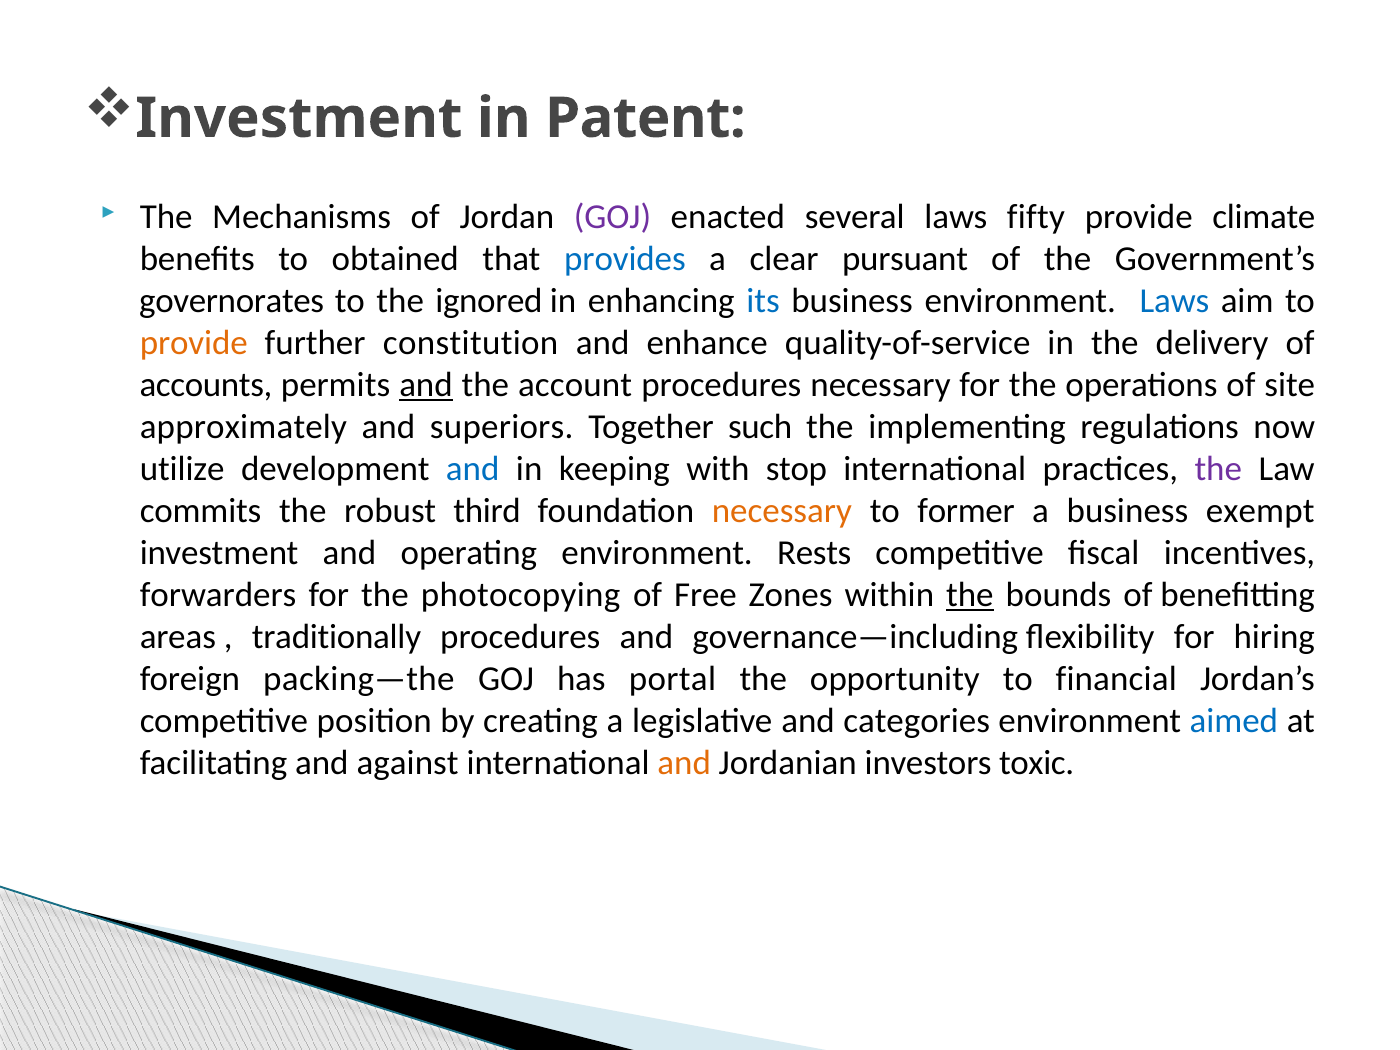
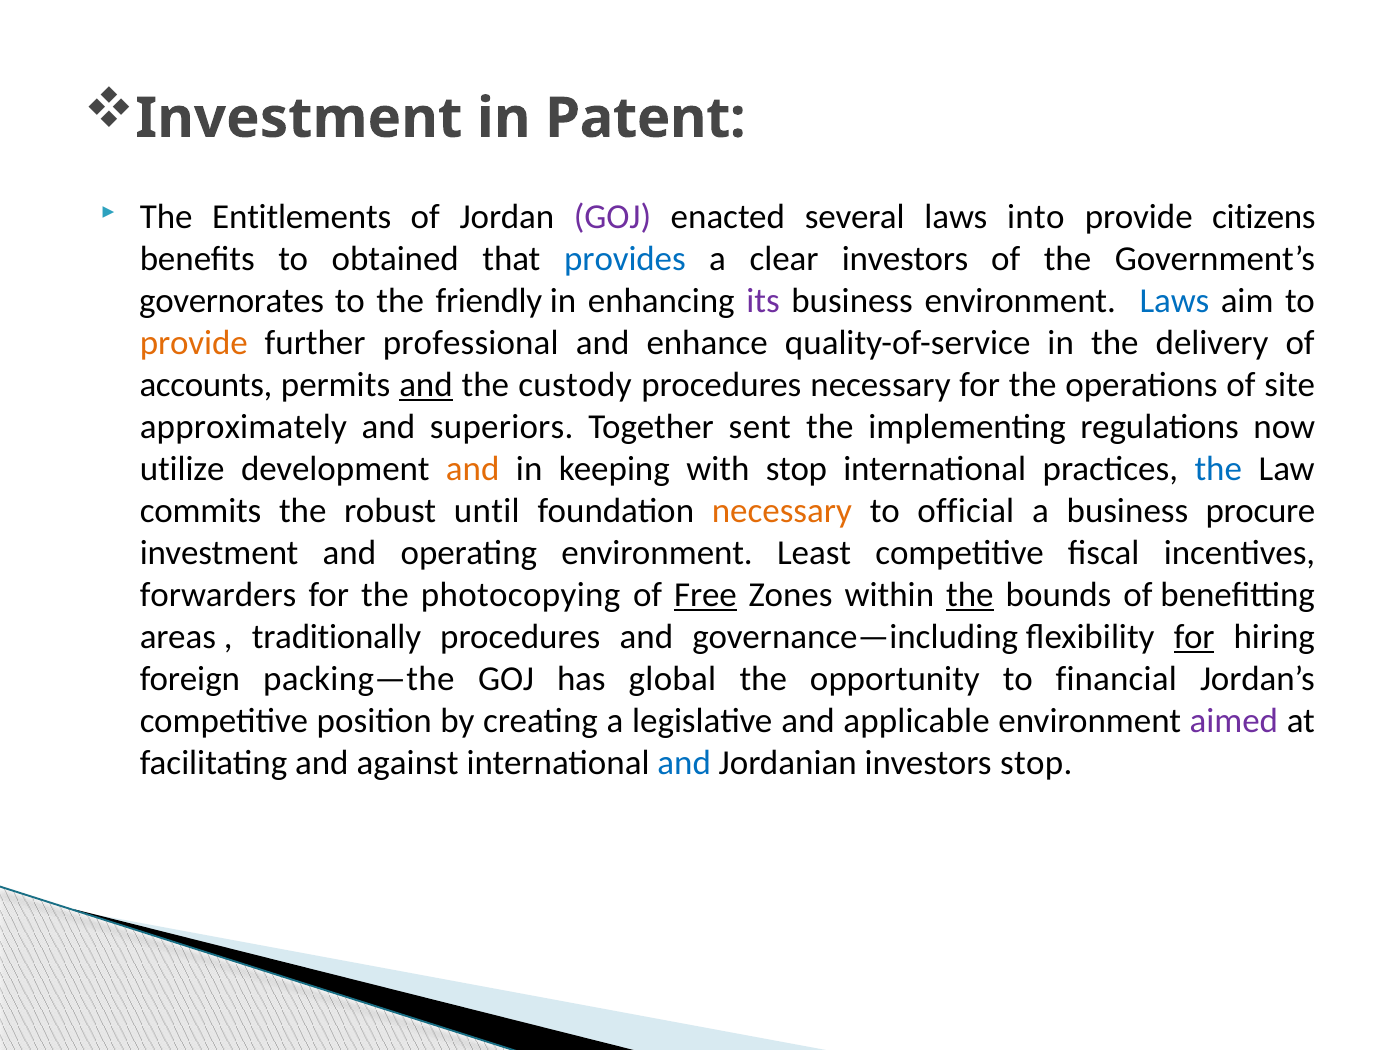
Mechanisms: Mechanisms -> Entitlements (302, 217)
fifty: fifty -> into (1036, 217)
climate: climate -> citizens (1264, 217)
clear pursuant: pursuant -> investors (905, 259)
ignored: ignored -> friendly (489, 301)
its colour: blue -> purple (763, 301)
constitution: constitution -> professional (471, 343)
account: account -> custody (575, 385)
such: such -> sent (760, 427)
and colour: blue -> orange (473, 469)
the colour: purple -> blue (1218, 469)
third: third -> until (487, 511)
former: former -> official (966, 511)
exempt: exempt -> procure (1260, 511)
Rests: Rests -> Least (814, 553)
Free underline: none -> present (706, 595)
for underline: none -> present (1194, 637)
portal: portal -> global (672, 679)
categories: categories -> applicable (917, 721)
aimed colour: blue -> purple (1234, 721)
and colour: orange -> blue (684, 763)
investors toxic: toxic -> stop (1036, 763)
